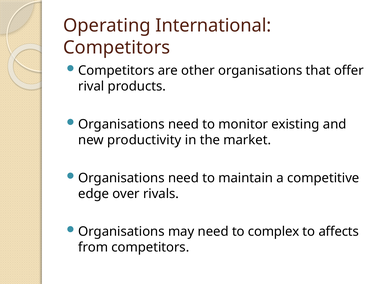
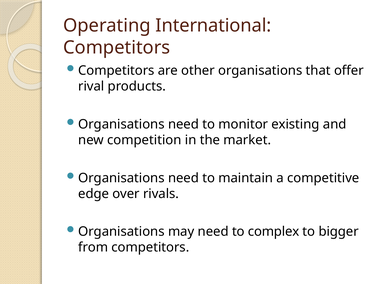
productivity: productivity -> competition (144, 140)
affects: affects -> bigger (339, 231)
